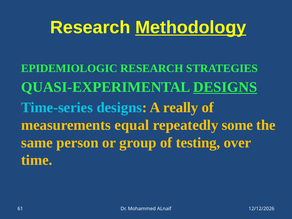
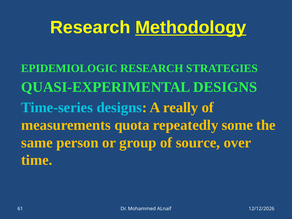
DESIGNS underline: present -> none (225, 87)
equal: equal -> quota (132, 125)
testing: testing -> source (198, 143)
